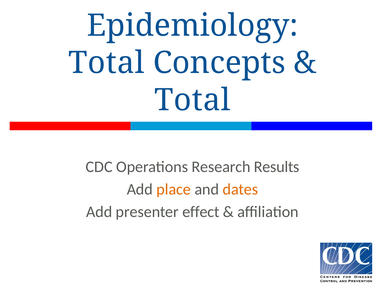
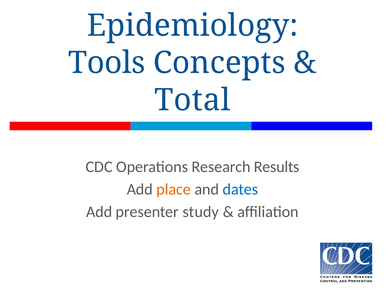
Total: Total -> Tools (107, 63)
dates colour: orange -> blue (240, 189)
effect: effect -> study (201, 212)
